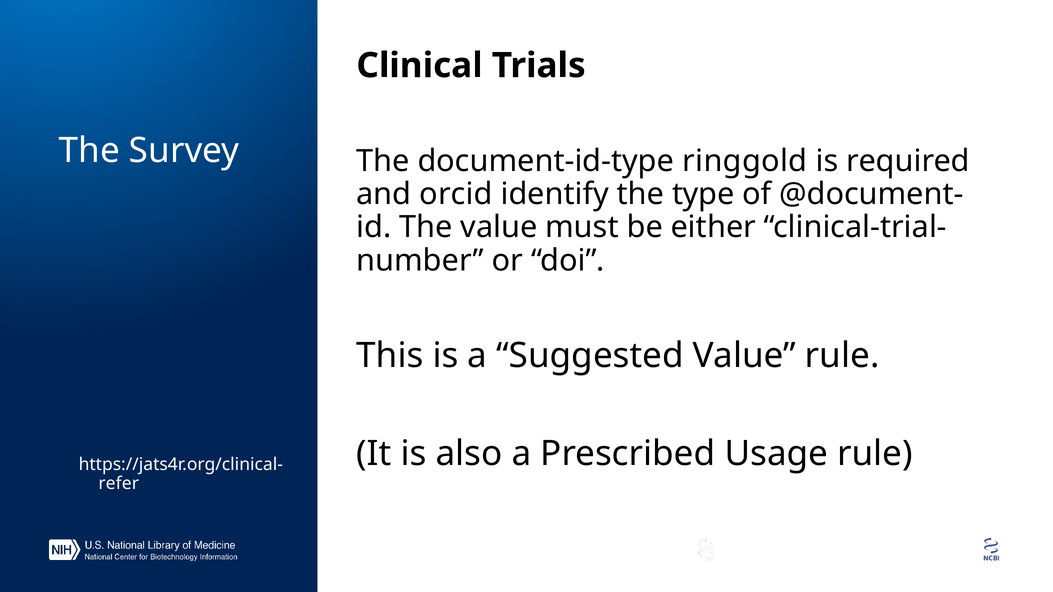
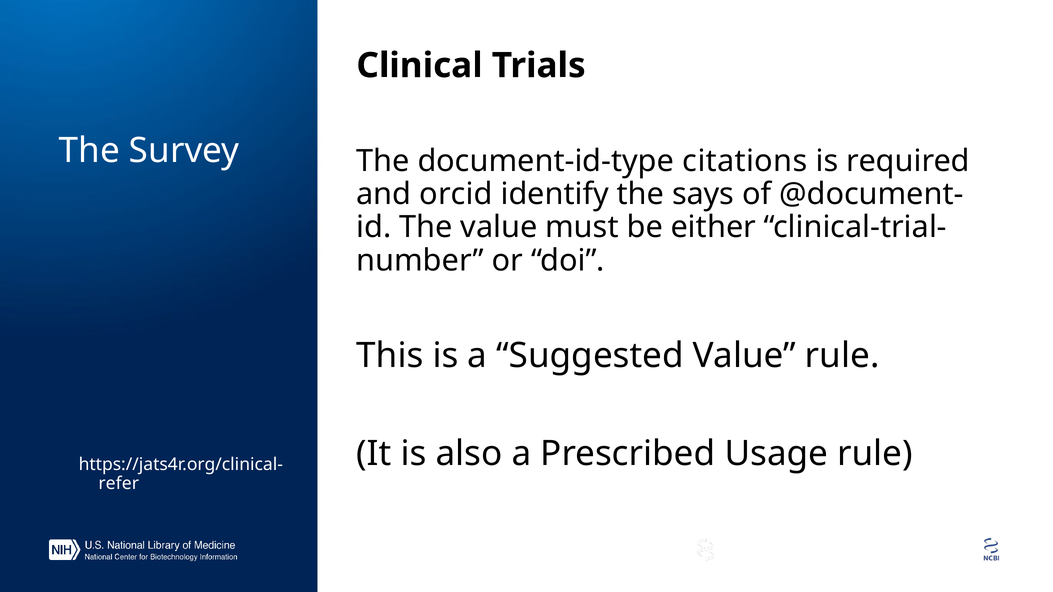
ringgold: ringgold -> citations (745, 161)
type: type -> says (703, 194)
